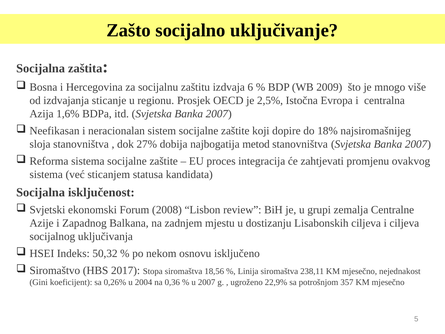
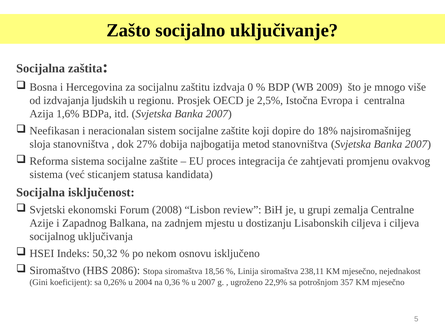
6: 6 -> 0 (250, 87)
sticanje: sticanje -> ljudskih (109, 100)
2017: 2017 -> 2086 (126, 270)
